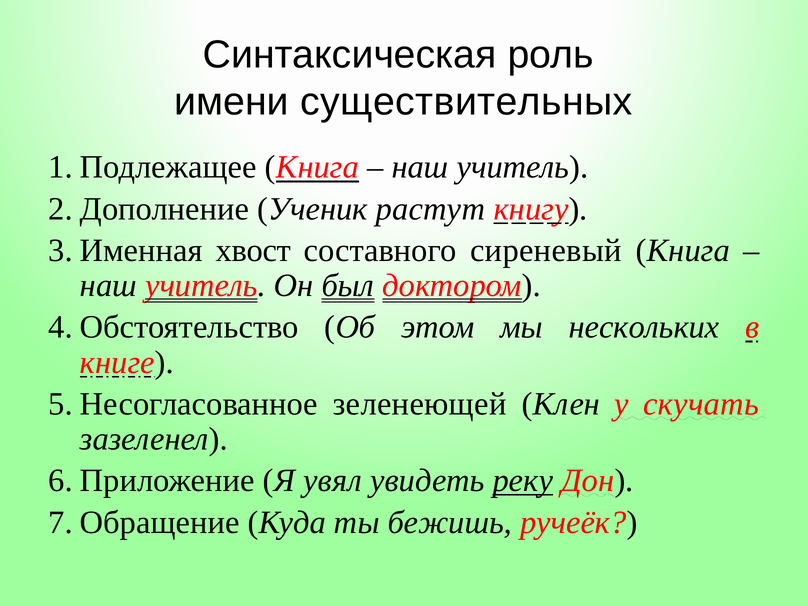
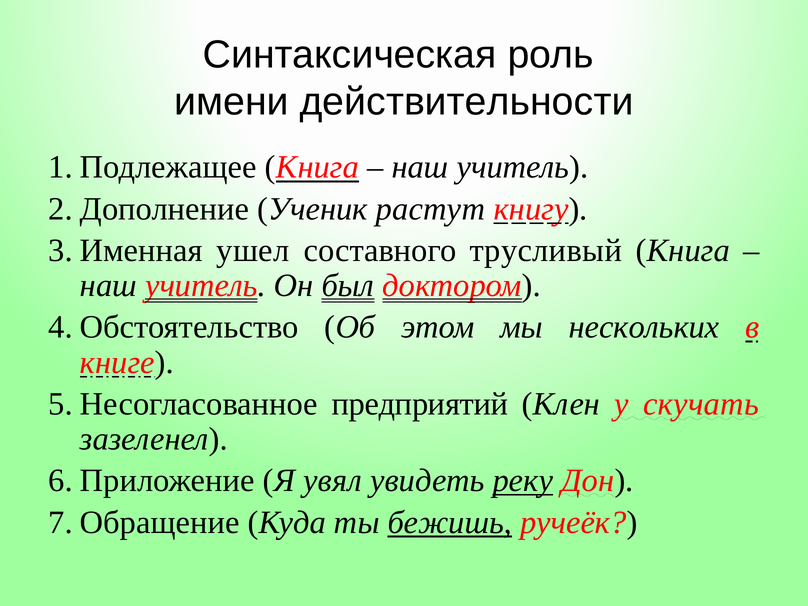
существительных: существительных -> действительности (467, 102)
хвост: хвост -> ушел (253, 250)
сиреневый: сиреневый -> трусливый (546, 250)
зеленеющей: зеленеющей -> предприятий (420, 404)
бежишь underline: none -> present (450, 522)
